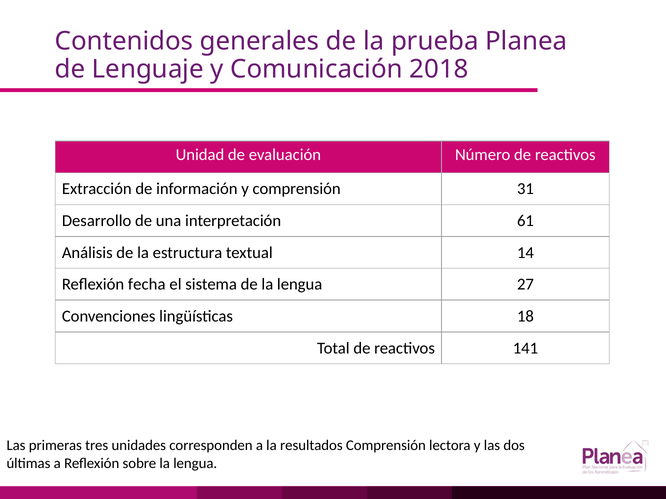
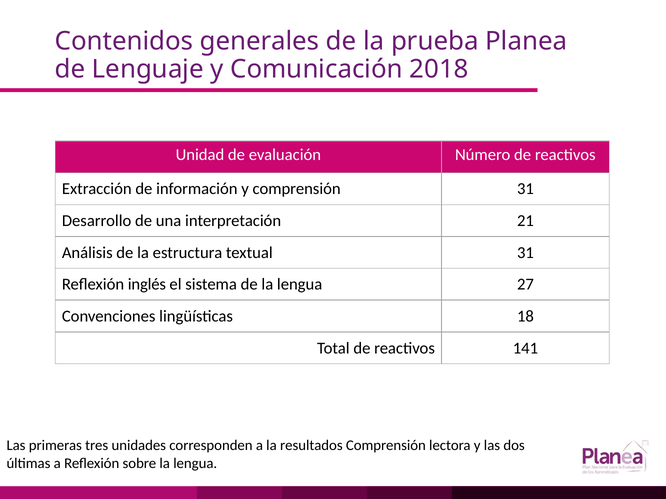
61: 61 -> 21 (525, 221)
textual 14: 14 -> 31 (525, 253)
fecha: fecha -> inglés (147, 285)
